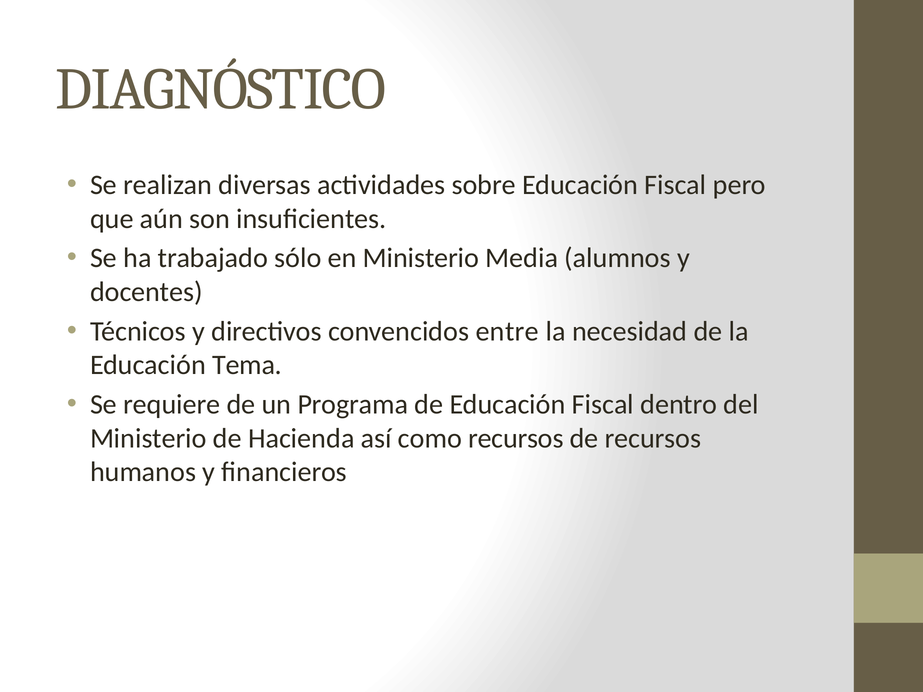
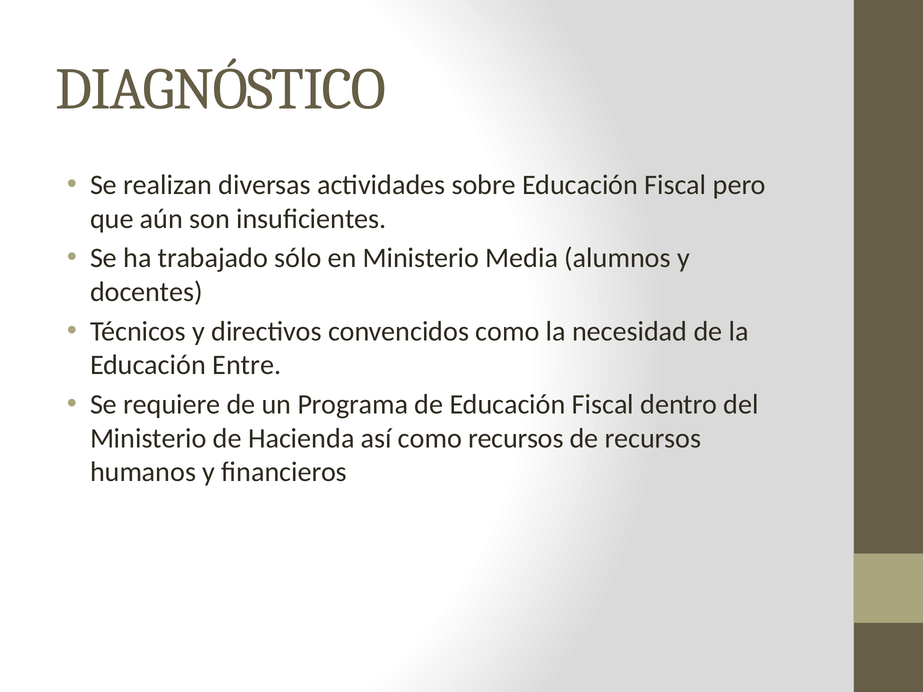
convencidos entre: entre -> como (507, 331)
Tema: Tema -> Entre (247, 365)
